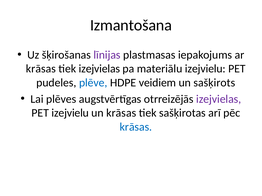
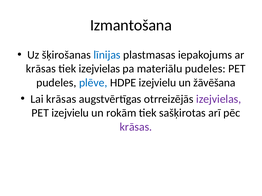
līnijas colour: purple -> blue (107, 55)
materiālu izejvielu: izejvielu -> pudeles (205, 69)
HDPE veidiem: veidiem -> izejvielu (157, 83)
sašķirots: sašķirots -> žāvēšana (214, 83)
Lai plēves: plēves -> krāsas (61, 99)
un krāsas: krāsas -> rokām (121, 113)
krāsas colour: blue -> purple (136, 127)
